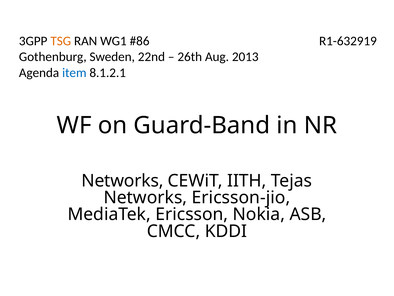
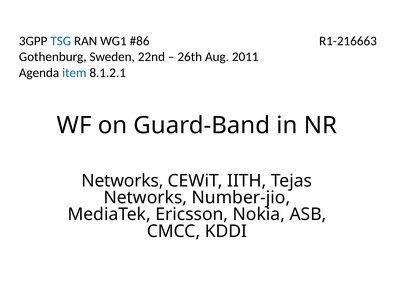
TSG colour: orange -> blue (61, 41)
R1-632919: R1-632919 -> R1-216663 (348, 41)
2013: 2013 -> 2011 (245, 57)
Ericsson-jio: Ericsson-jio -> Number-jio (241, 197)
